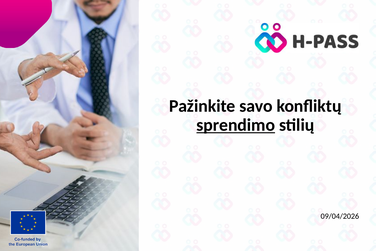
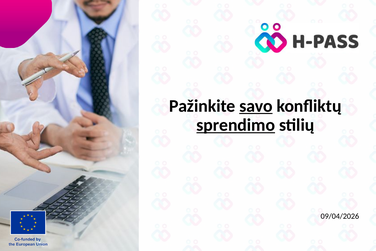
savo underline: none -> present (256, 106)
